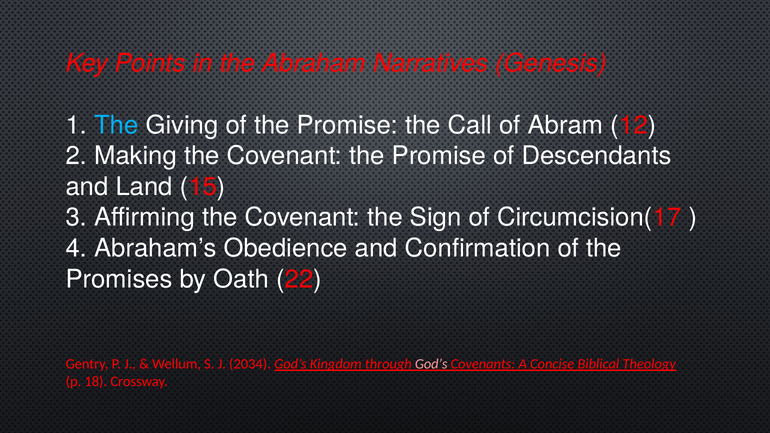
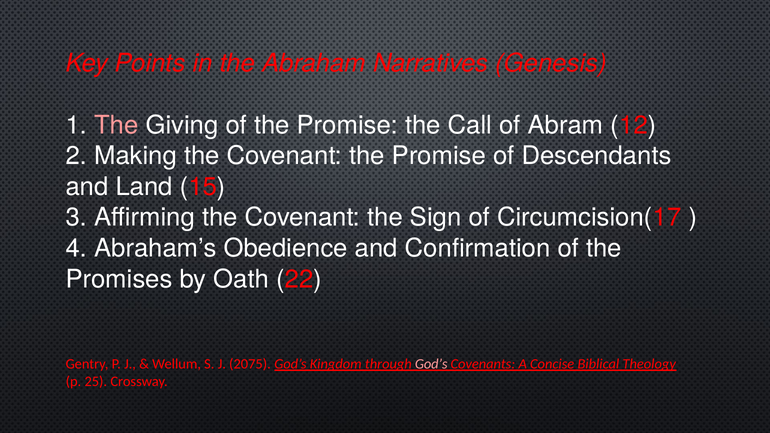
The colour: light blue -> pink (116, 125)
2034: 2034 -> 2075 (250, 364)
18: 18 -> 25 (96, 382)
